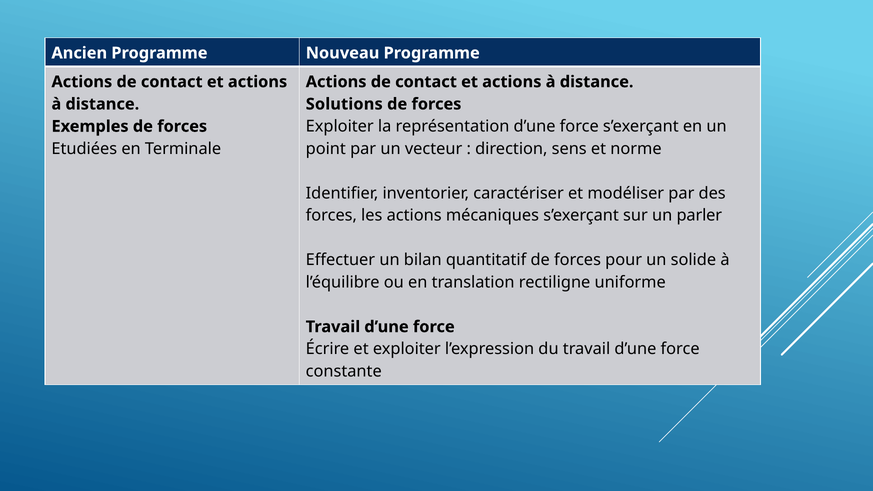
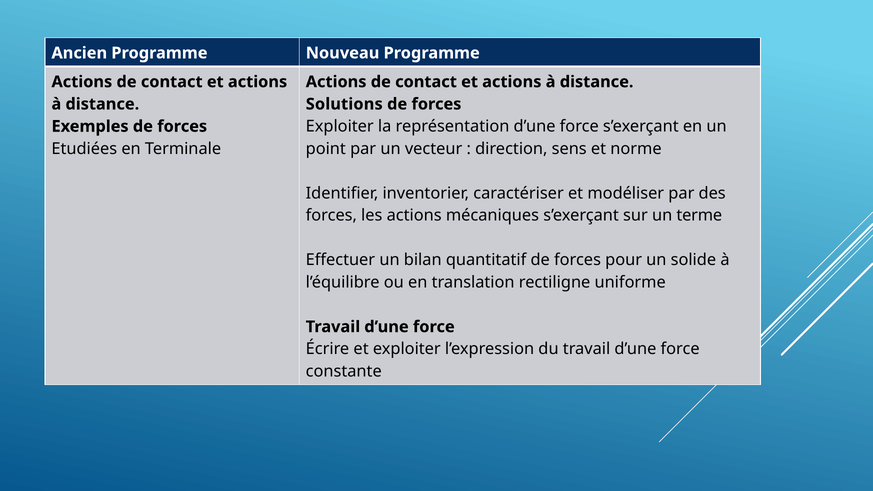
parler: parler -> terme (699, 215)
